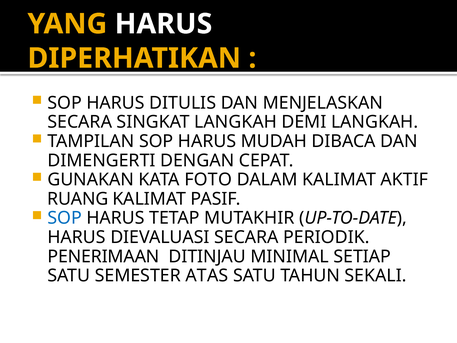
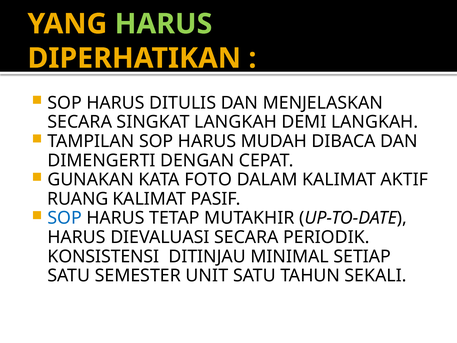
HARUS colour: white -> light green (163, 24)
PENERIMAAN: PENERIMAAN -> KONSISTENSI (103, 256)
ATAS: ATAS -> UNIT (207, 276)
